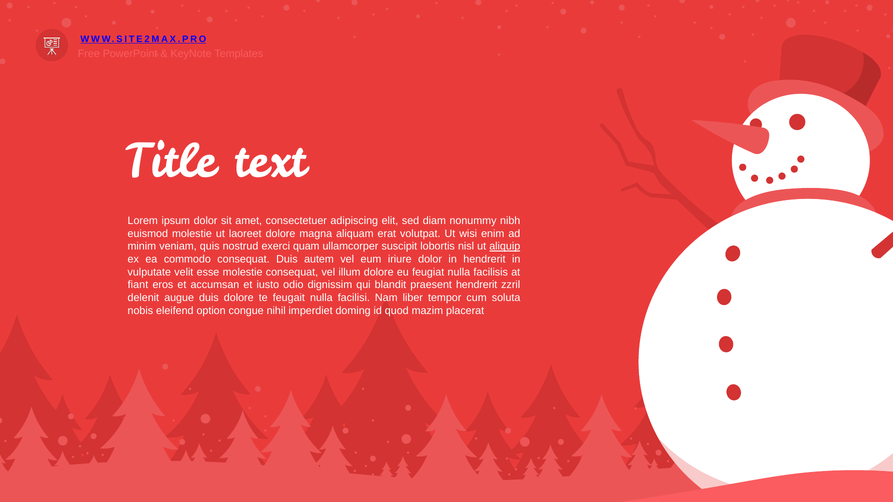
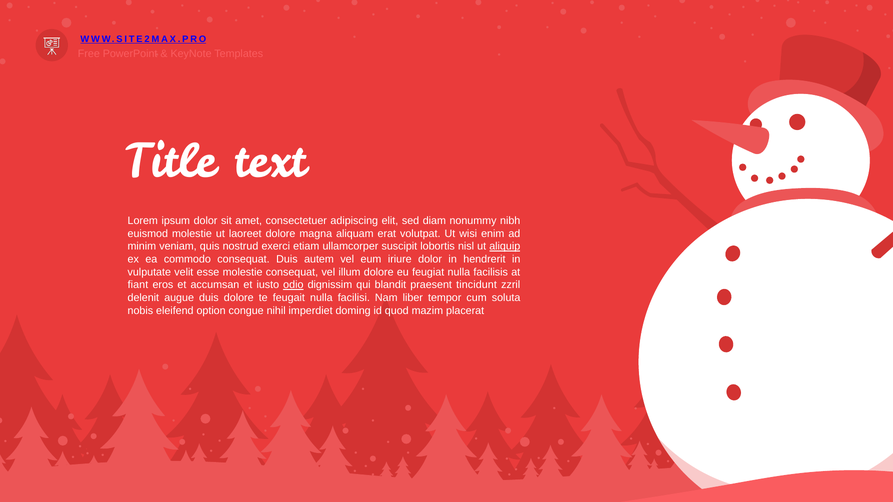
quam: quam -> etiam (306, 247)
odio underline: none -> present (293, 285)
praesent hendrerit: hendrerit -> tincidunt (477, 285)
